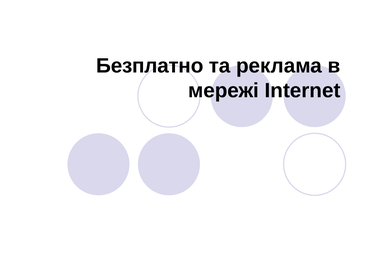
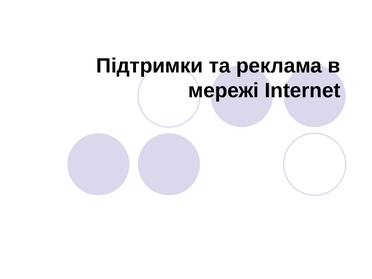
Безплатно: Безплатно -> Підтримки (150, 66)
